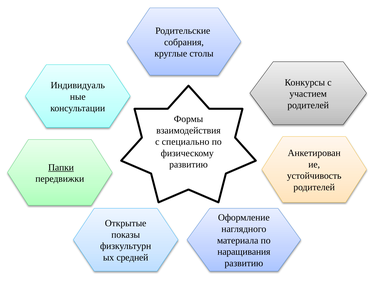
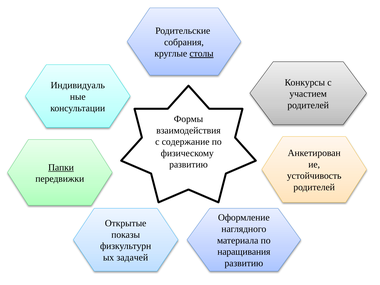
столы underline: none -> present (202, 54)
специально: специально -> содержание (186, 142)
средней: средней -> задачей (132, 257)
